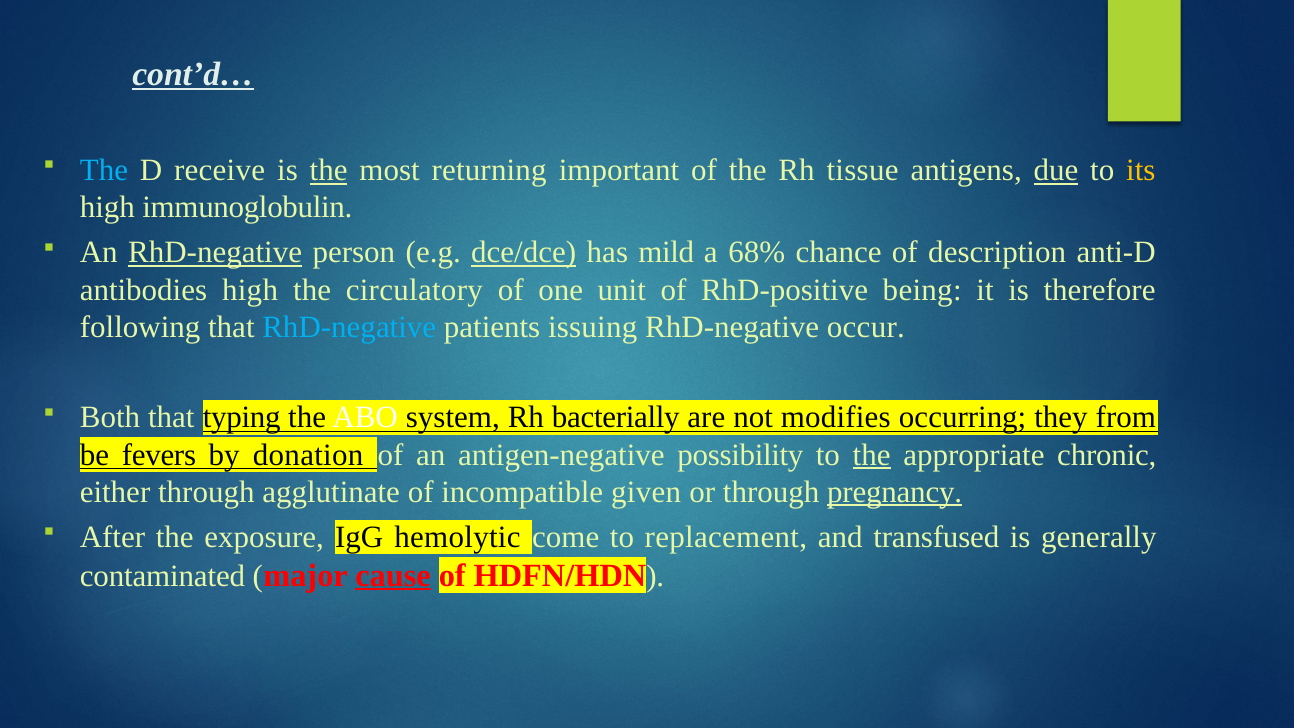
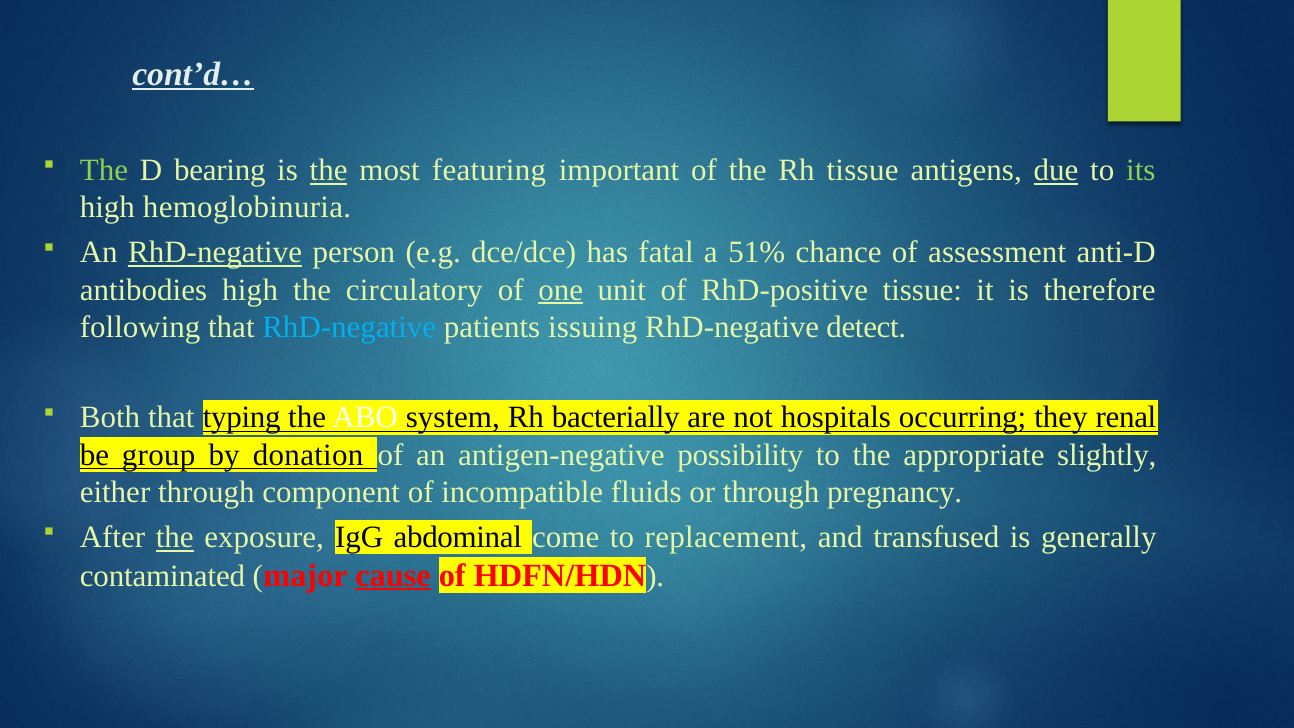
The colour: light blue -> light green (104, 170)
receive: receive -> bearing (220, 170)
returning: returning -> featuring (489, 170)
its colour: yellow -> light green (1141, 170)
immunoglobulin: immunoglobulin -> hemoglobinuria (247, 207)
dce/dce underline: present -> none (524, 253)
mild: mild -> fatal (666, 253)
68%: 68% -> 51% (757, 253)
description: description -> assessment (997, 253)
one underline: none -> present (561, 290)
RhD-positive being: being -> tissue (922, 290)
occur: occur -> detect (866, 327)
modifies: modifies -> hospitals (836, 418)
from: from -> renal (1126, 418)
fevers: fevers -> group (159, 455)
the underline: present -> none (872, 455)
chronic: chronic -> slightly (1107, 455)
agglutinate: agglutinate -> component (331, 492)
given: given -> fluids (646, 492)
pregnancy underline: present -> none (895, 492)
the underline: none -> present (175, 537)
hemolytic: hemolytic -> abdominal (458, 537)
